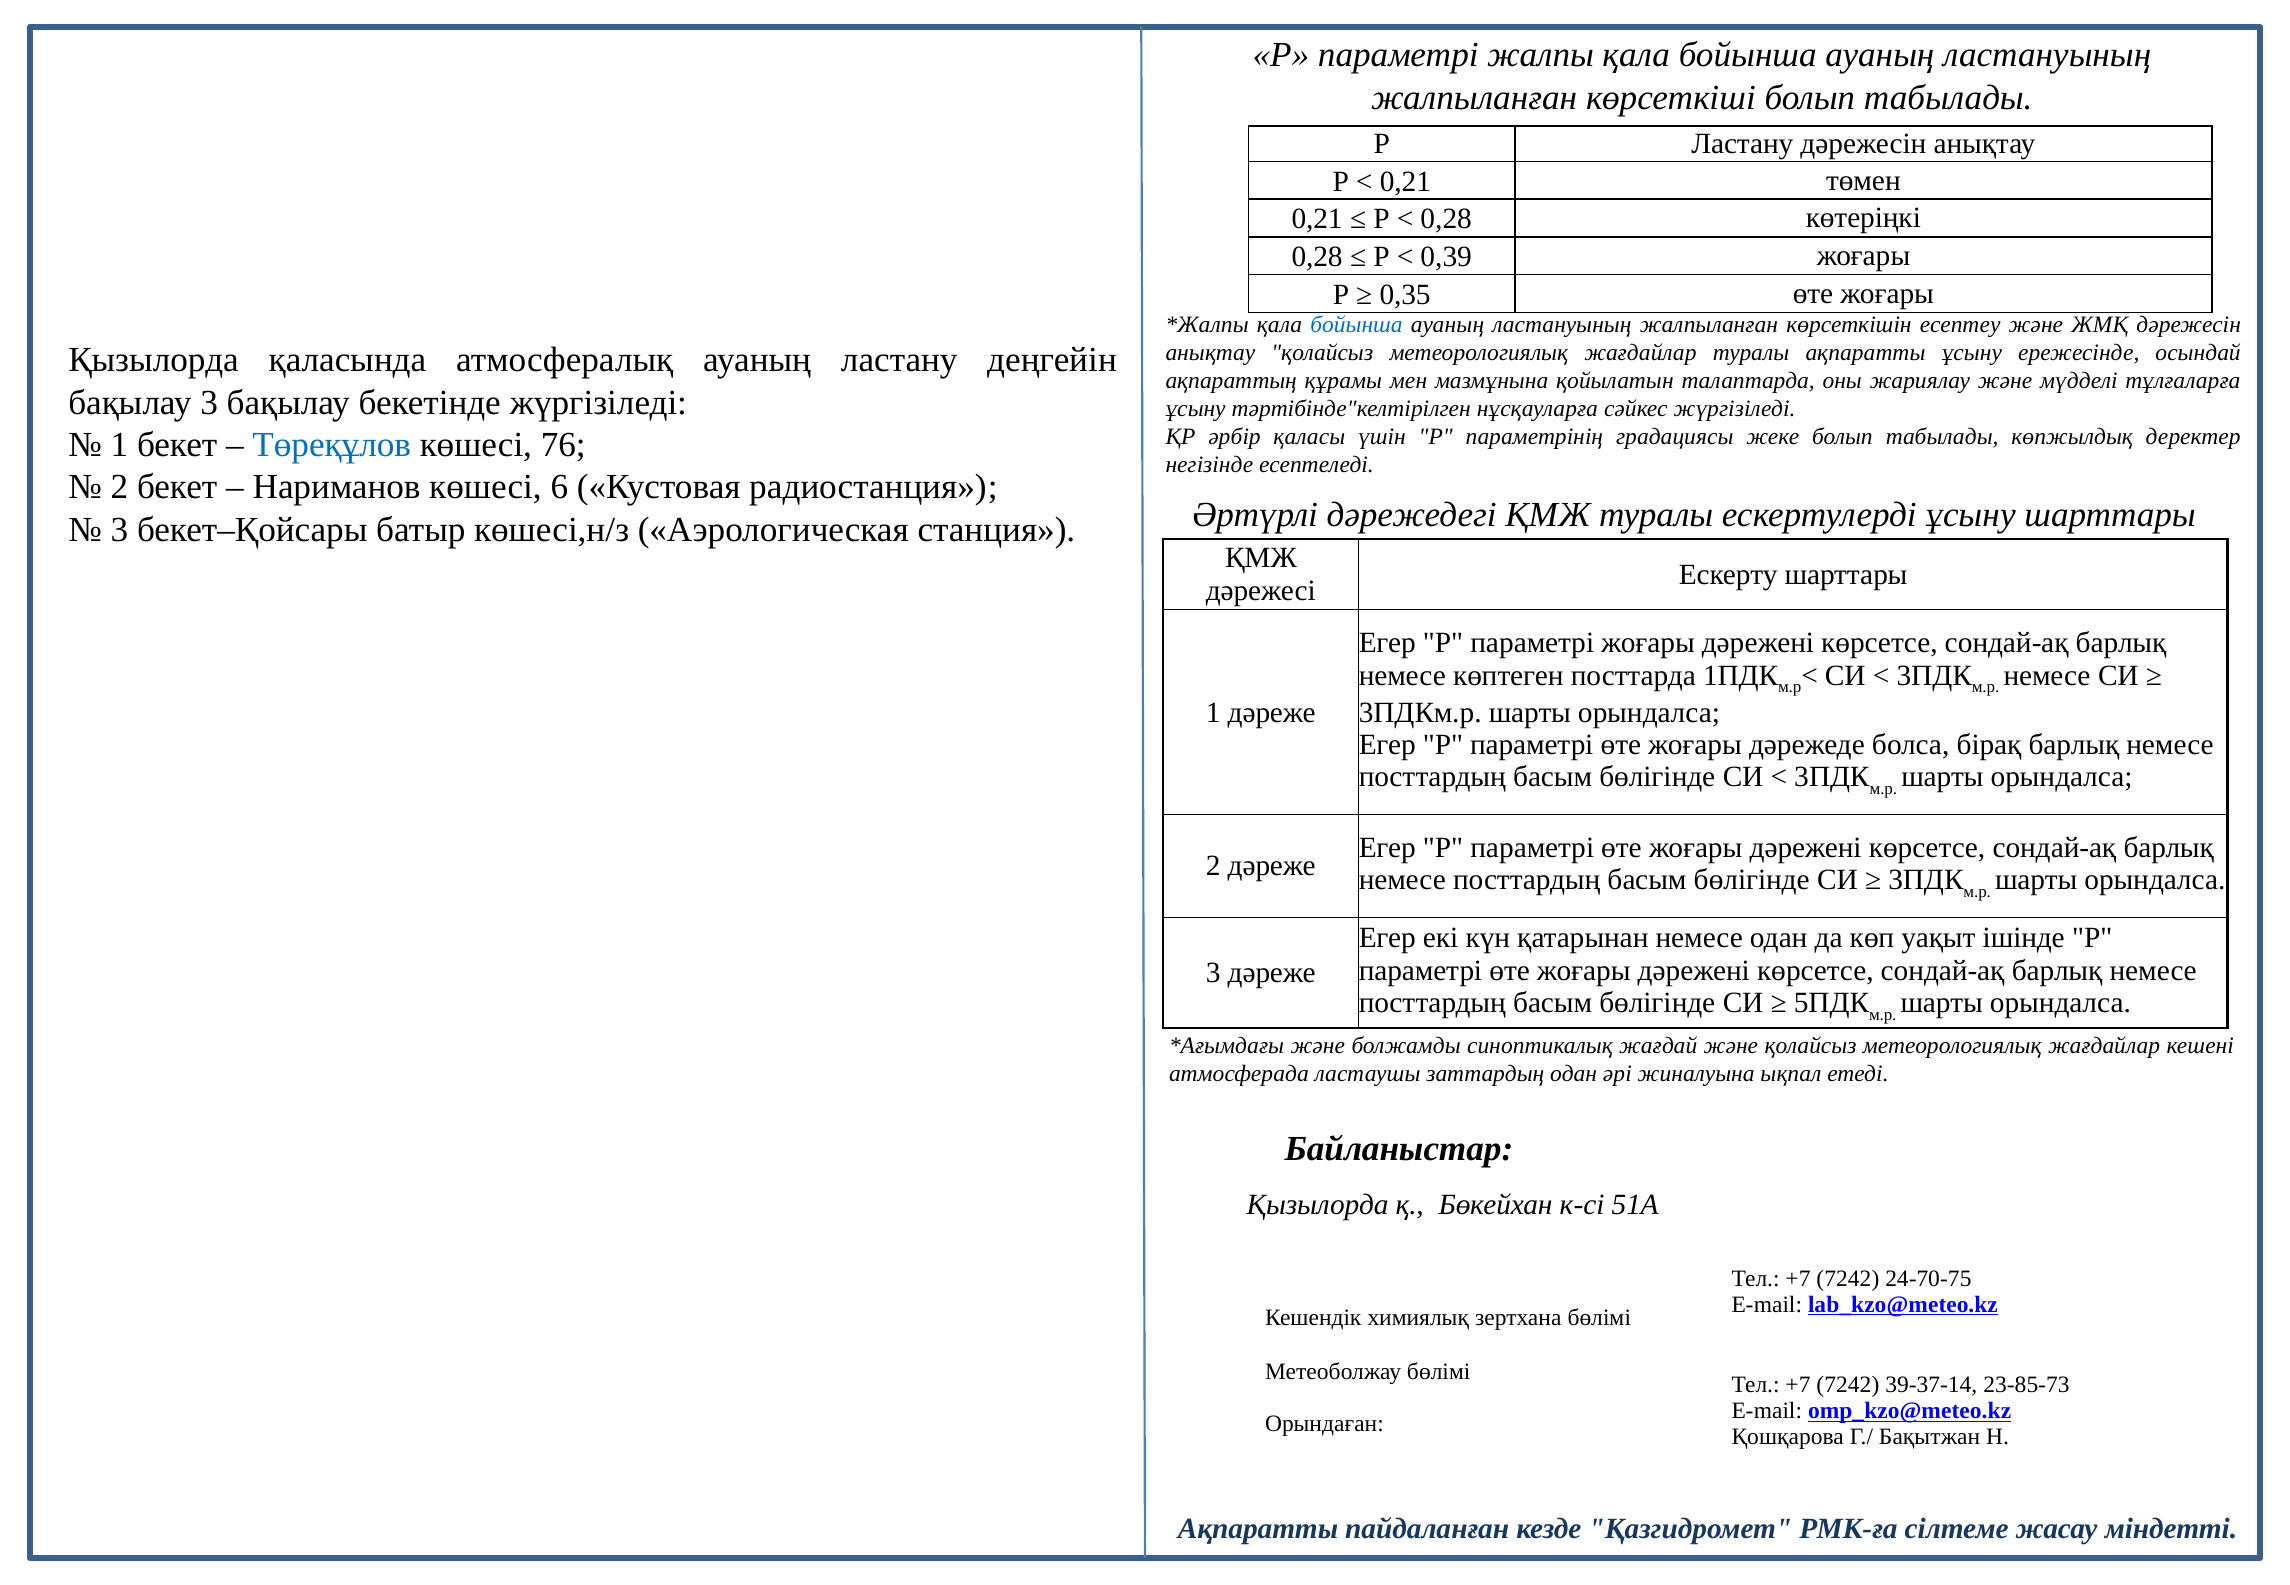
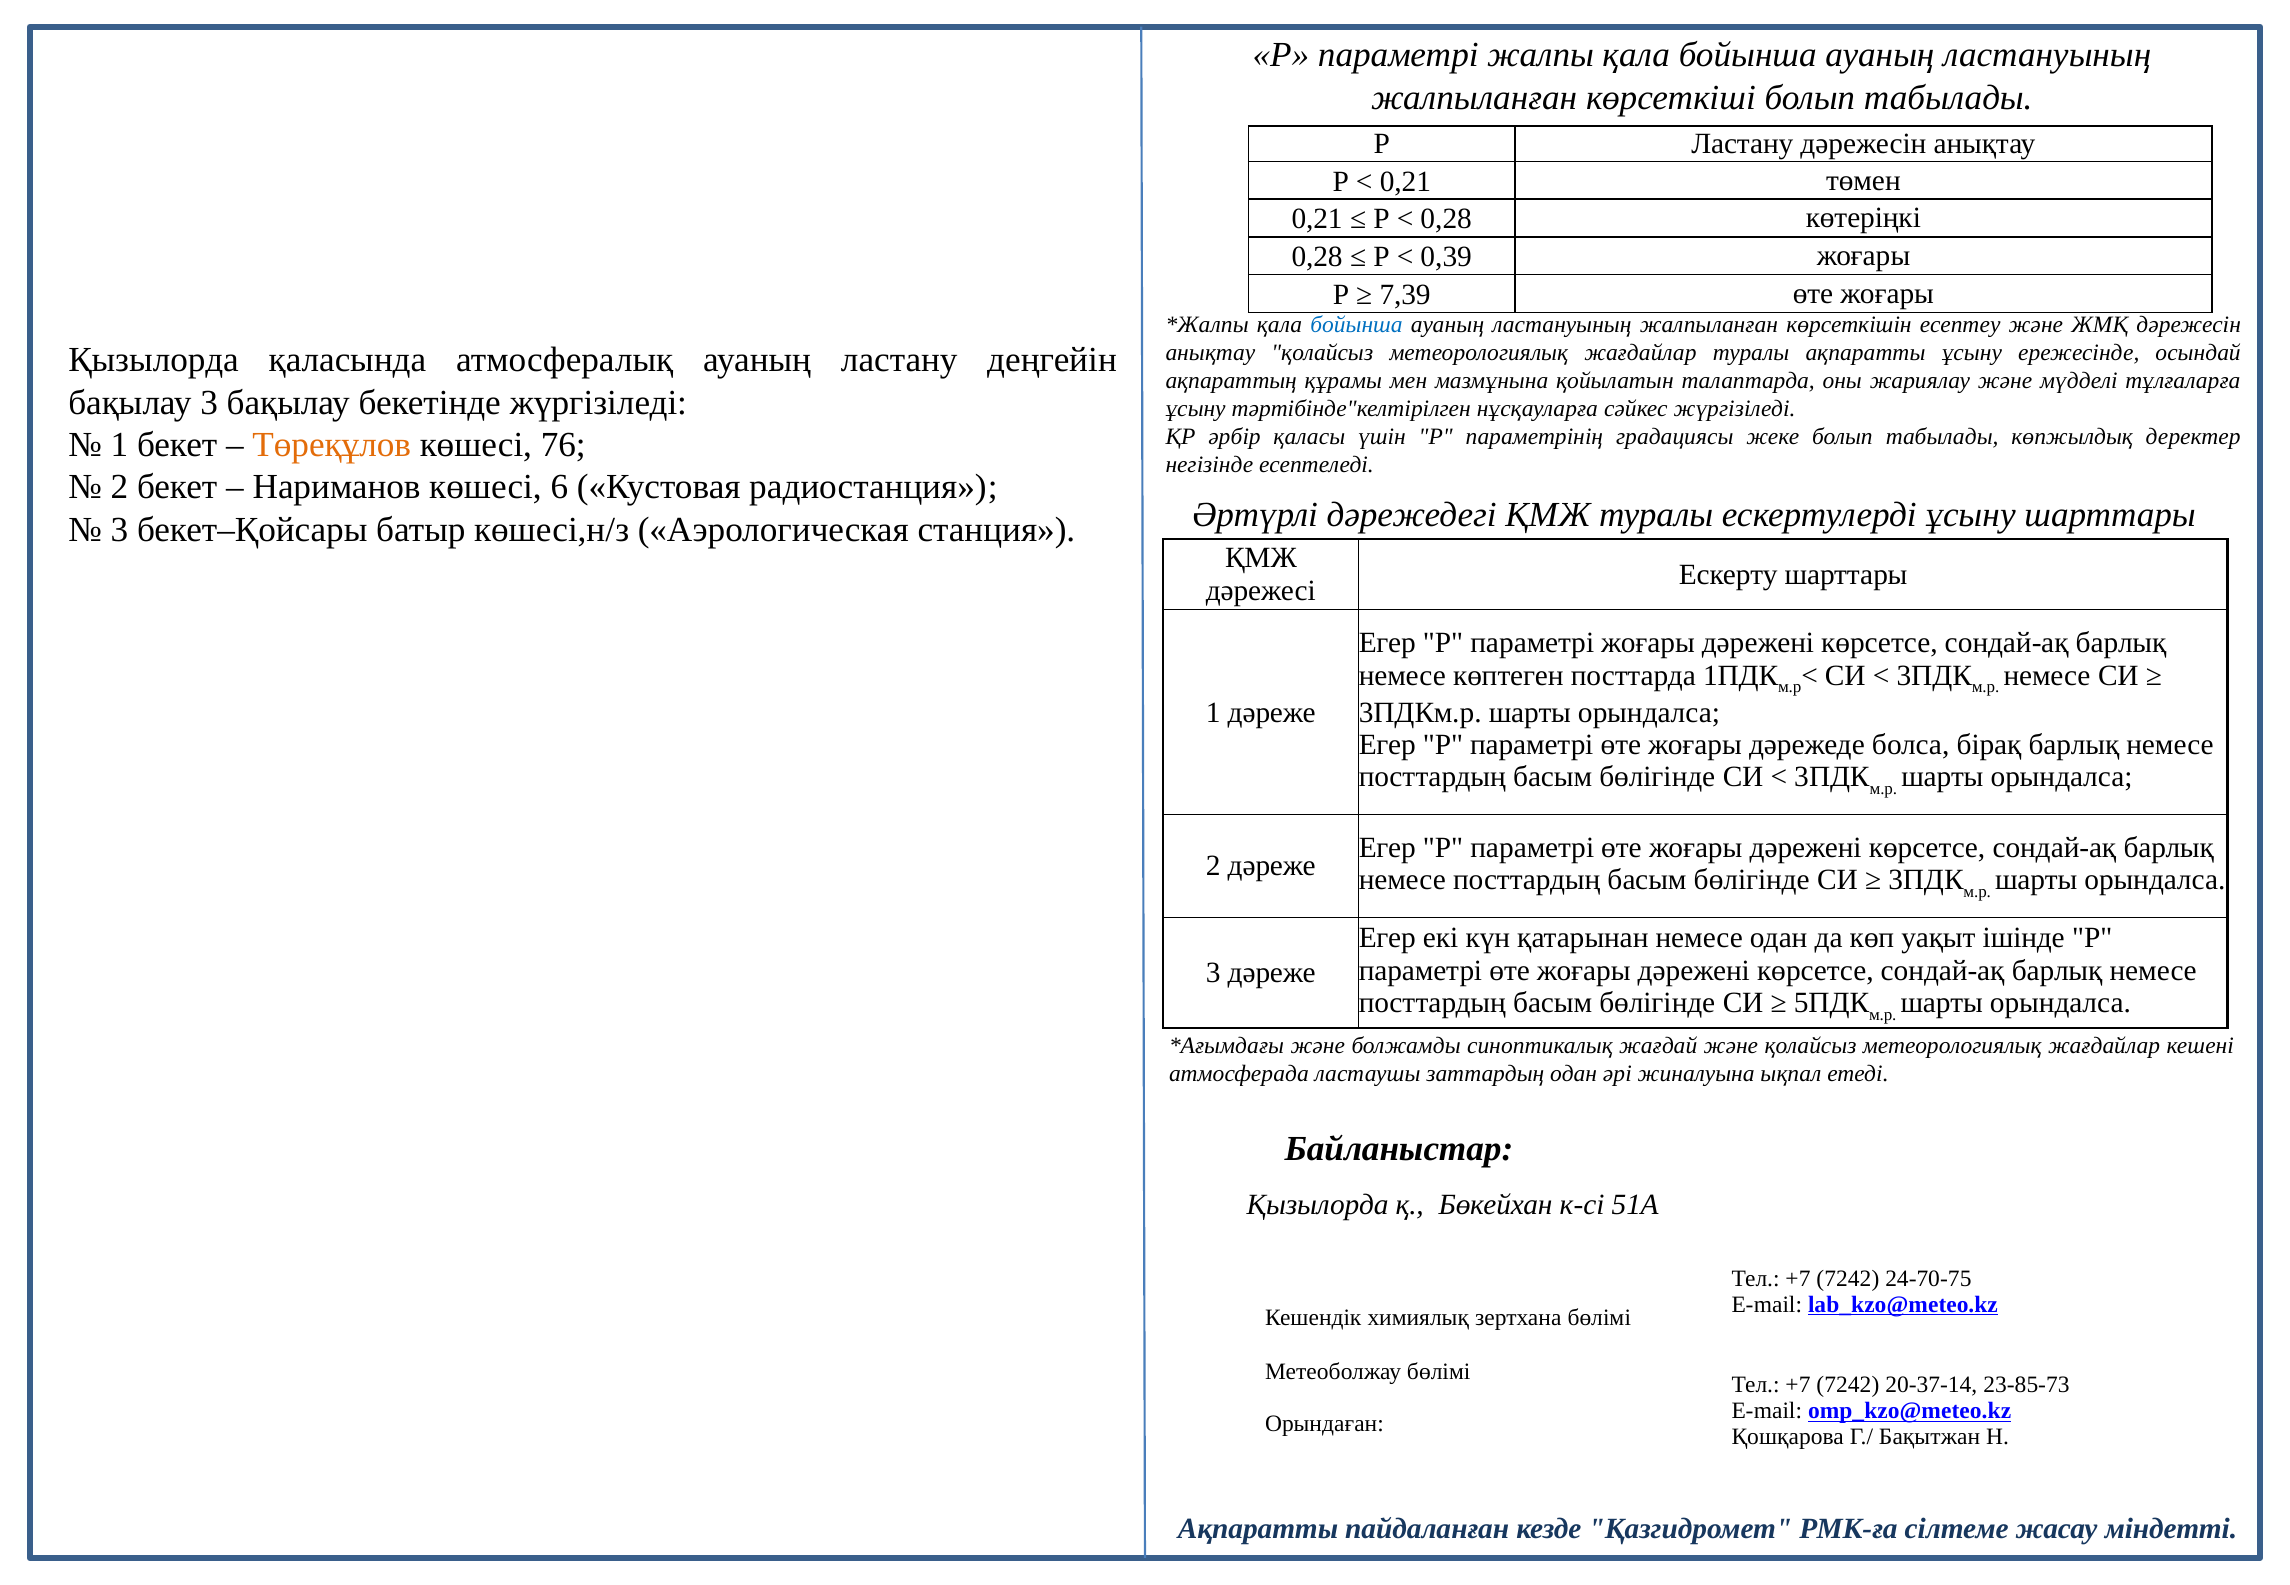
0,35: 0,35 -> 7,39 (1405, 295)
Төреқұлов colour: blue -> orange (332, 445)
39-37-14: 39-37-14 -> 20-37-14 (1931, 1385)
